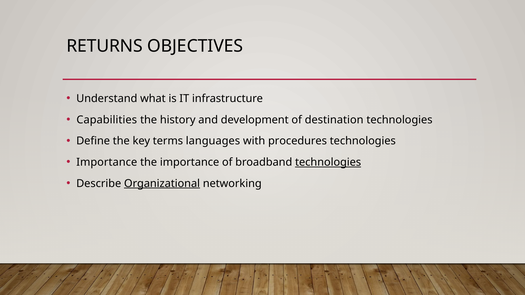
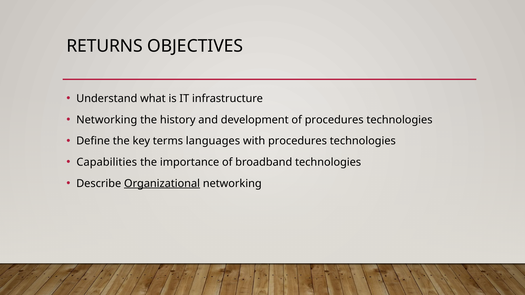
Capabilities: Capabilities -> Networking (107, 120)
of destination: destination -> procedures (334, 120)
Importance: Importance -> Capabilities (107, 162)
technologies underline: present -> none (328, 162)
